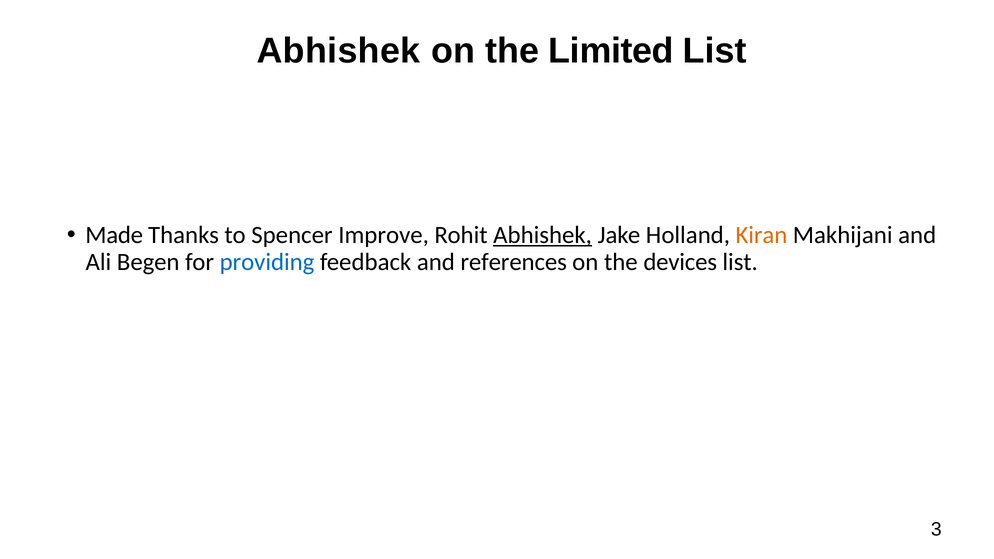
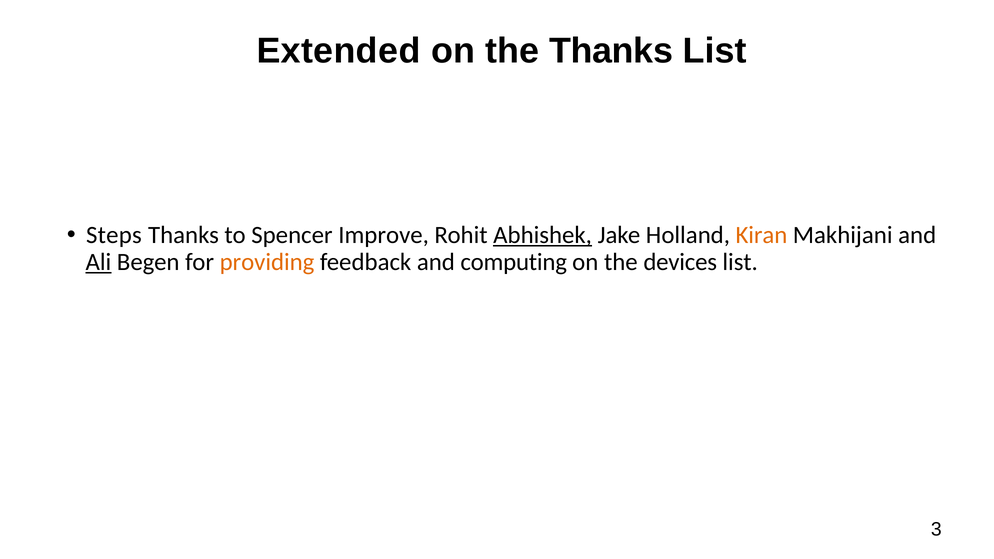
Abhishek: Abhishek -> Extended (338, 51)
the Limited: Limited -> Thanks (611, 51)
Made: Made -> Steps (114, 235)
Ali underline: none -> present (98, 262)
providing colour: blue -> orange (267, 262)
references: references -> computing (514, 262)
